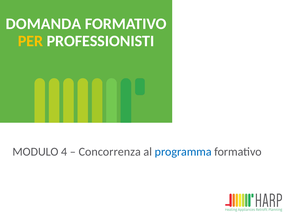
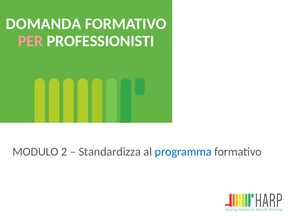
PER colour: yellow -> pink (30, 41)
4: 4 -> 2 (64, 152)
Concorrenza: Concorrenza -> Standardizza (110, 152)
